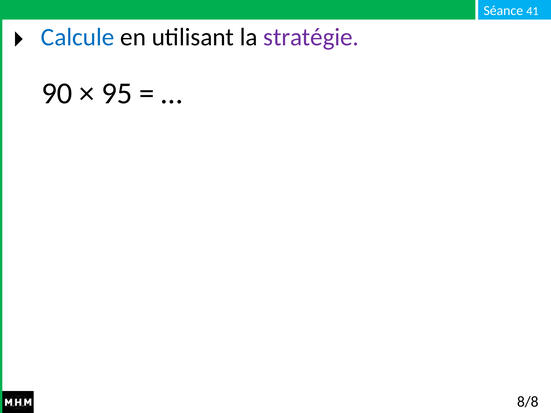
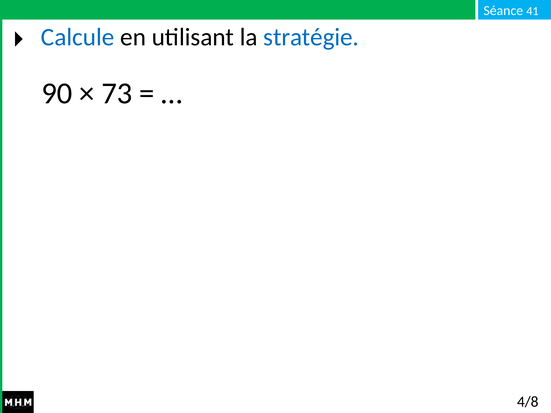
stratégie colour: purple -> blue (311, 37)
95: 95 -> 73 (117, 93)
8/8: 8/8 -> 4/8 (528, 402)
